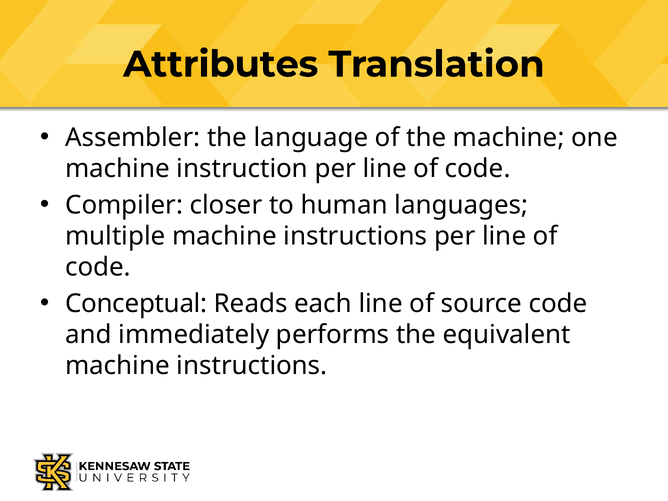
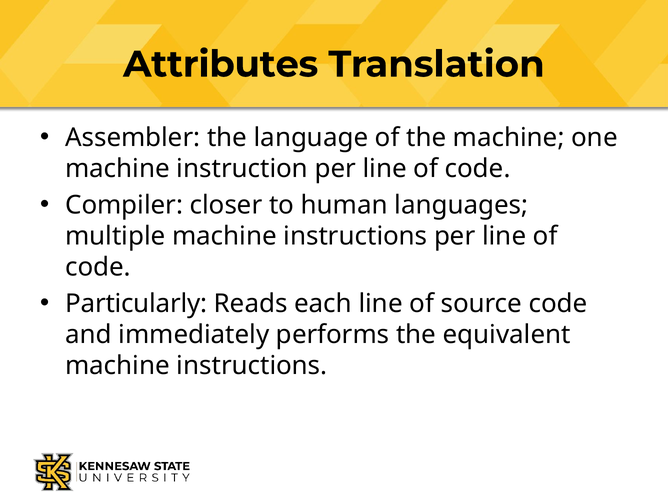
Conceptual: Conceptual -> Particularly (136, 304)
